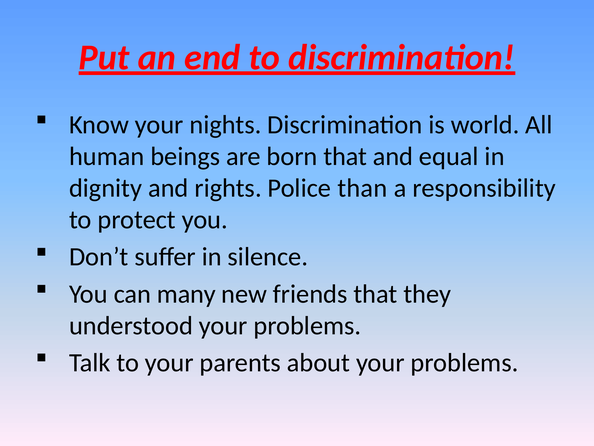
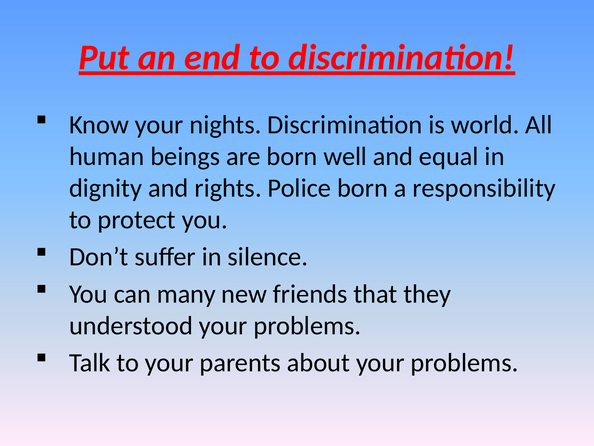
born that: that -> well (345, 156)
Police than: than -> born (363, 188)
